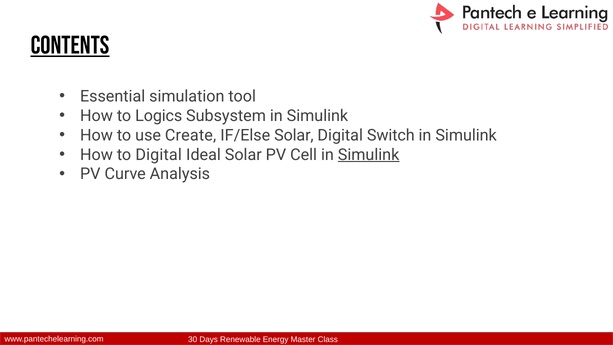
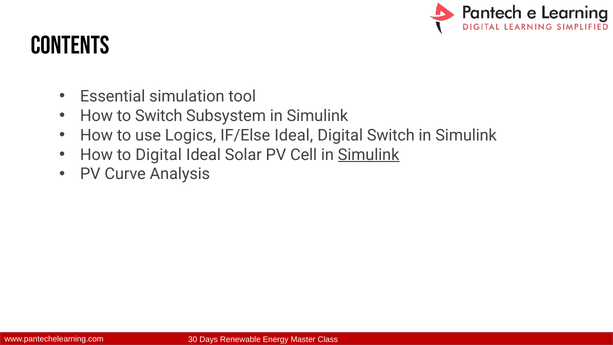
Contents underline: present -> none (70, 45)
to Logics: Logics -> Switch (159, 116)
Create: Create -> Logics (191, 135)
IF/Else Solar: Solar -> Ideal (294, 135)
